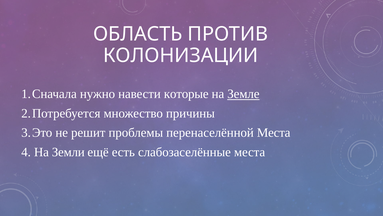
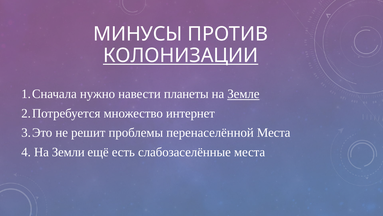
ОБЛАСТЬ: ОБЛАСТЬ -> МИНУСЫ (138, 34)
КОЛОНИЗАЦИИ underline: none -> present (181, 55)
которые: которые -> планеты (186, 94)
причины: причины -> интернет (190, 113)
